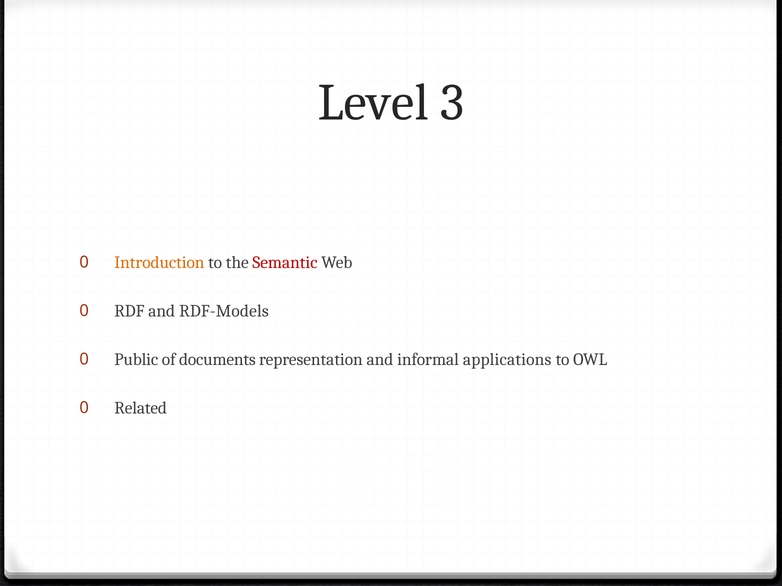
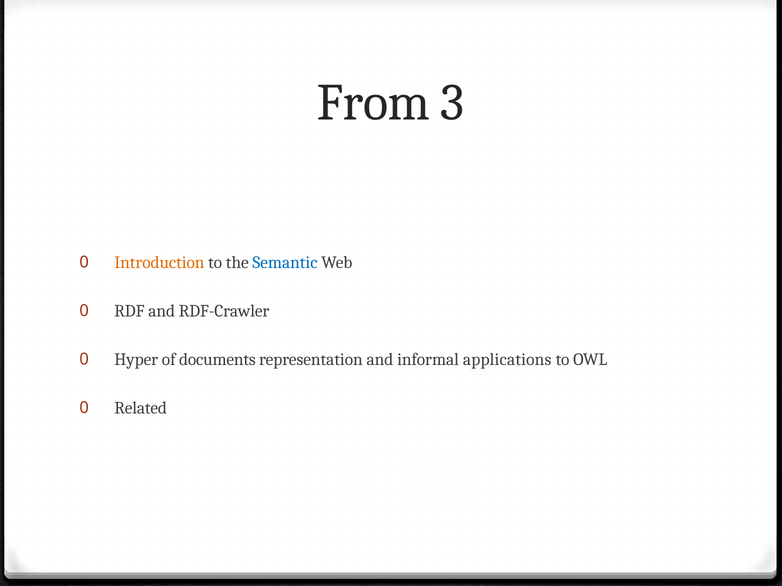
Level: Level -> From (373, 103)
Semantic colour: red -> blue (285, 263)
RDF-Models: RDF-Models -> RDF-Crawler (224, 311)
Public: Public -> Hyper (136, 360)
